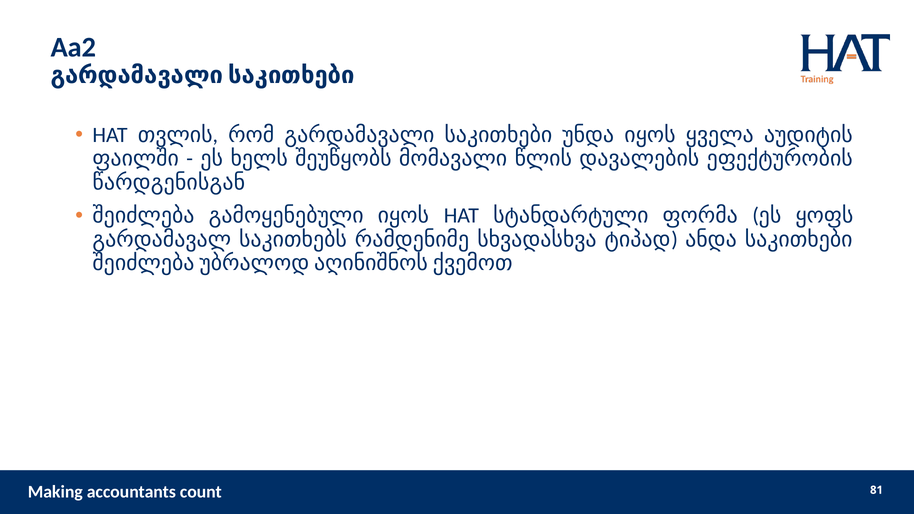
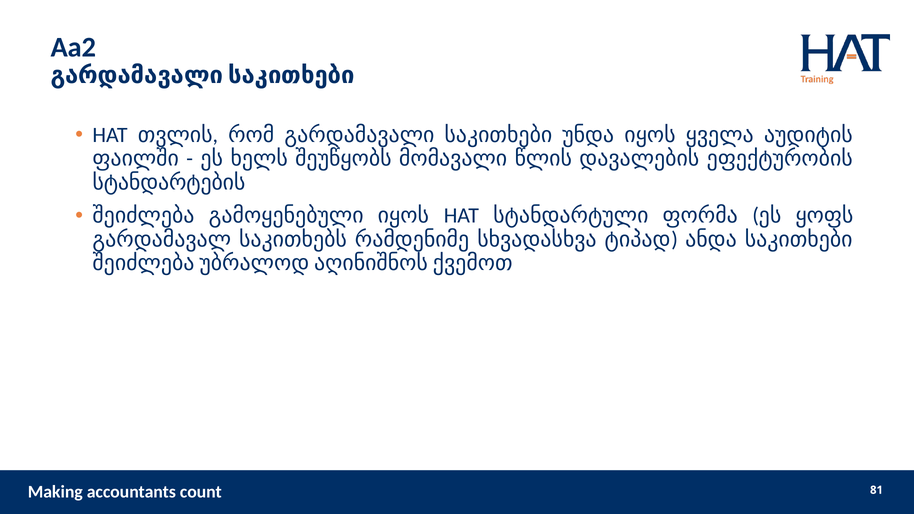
წარდგენისგან: წარდგენისგან -> სტანდარტების (169, 182)
